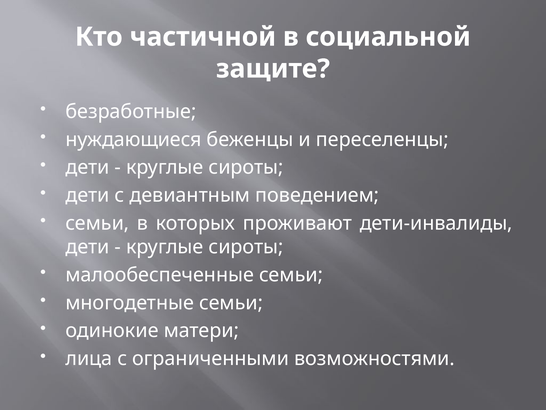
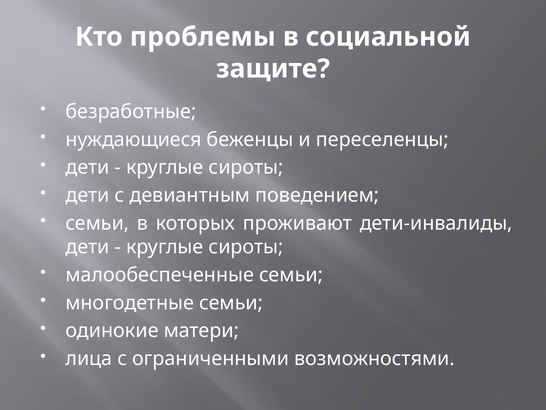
частичной: частичной -> проблемы (203, 37)
